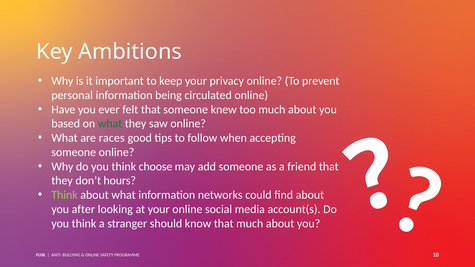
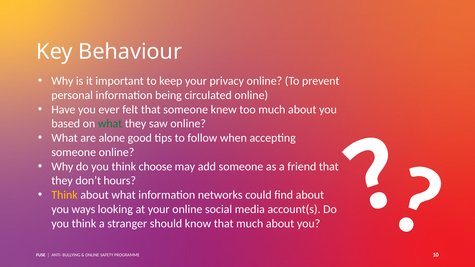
Ambitions: Ambitions -> Behaviour (130, 52)
races: races -> alone (112, 138)
Think colour: light green -> yellow (65, 195)
after: after -> ways (83, 209)
